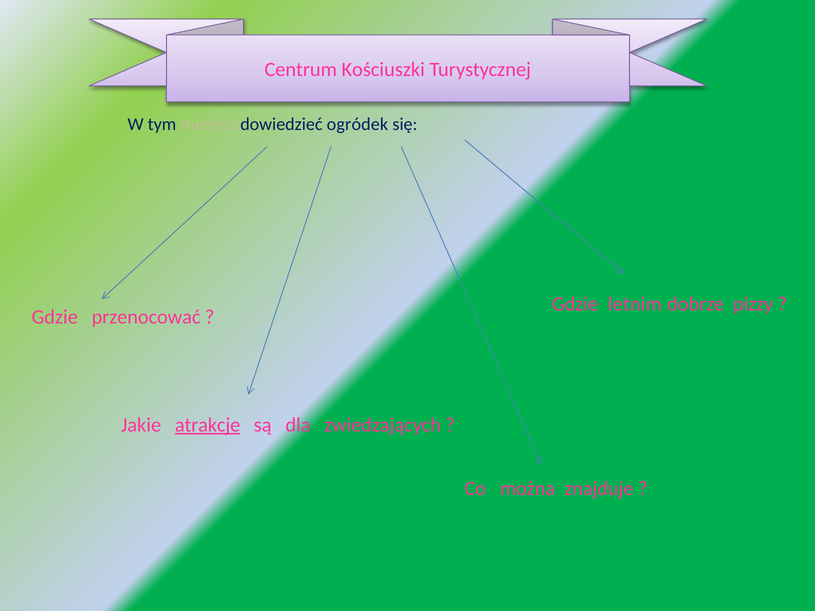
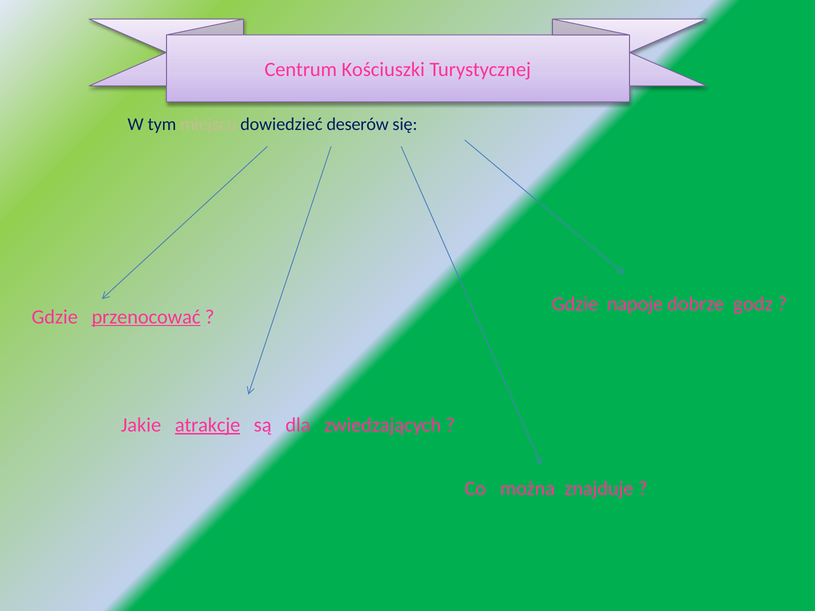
ogródek: ogródek -> deserów (358, 124)
letnim: letnim -> napoje (635, 304)
pizzy: pizzy -> godz (753, 304)
przenocować underline: none -> present (146, 317)
